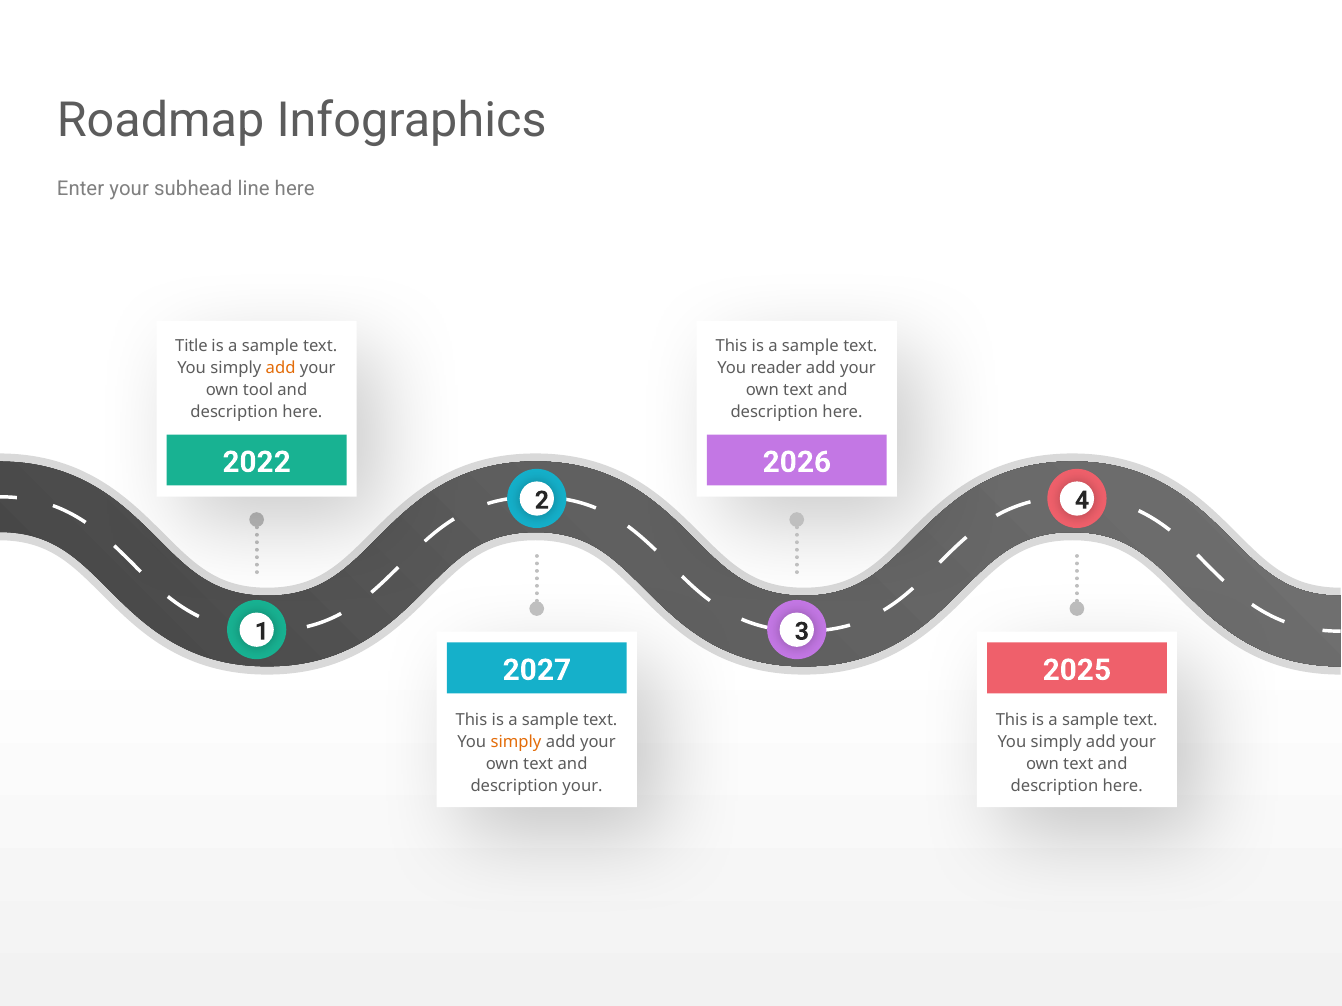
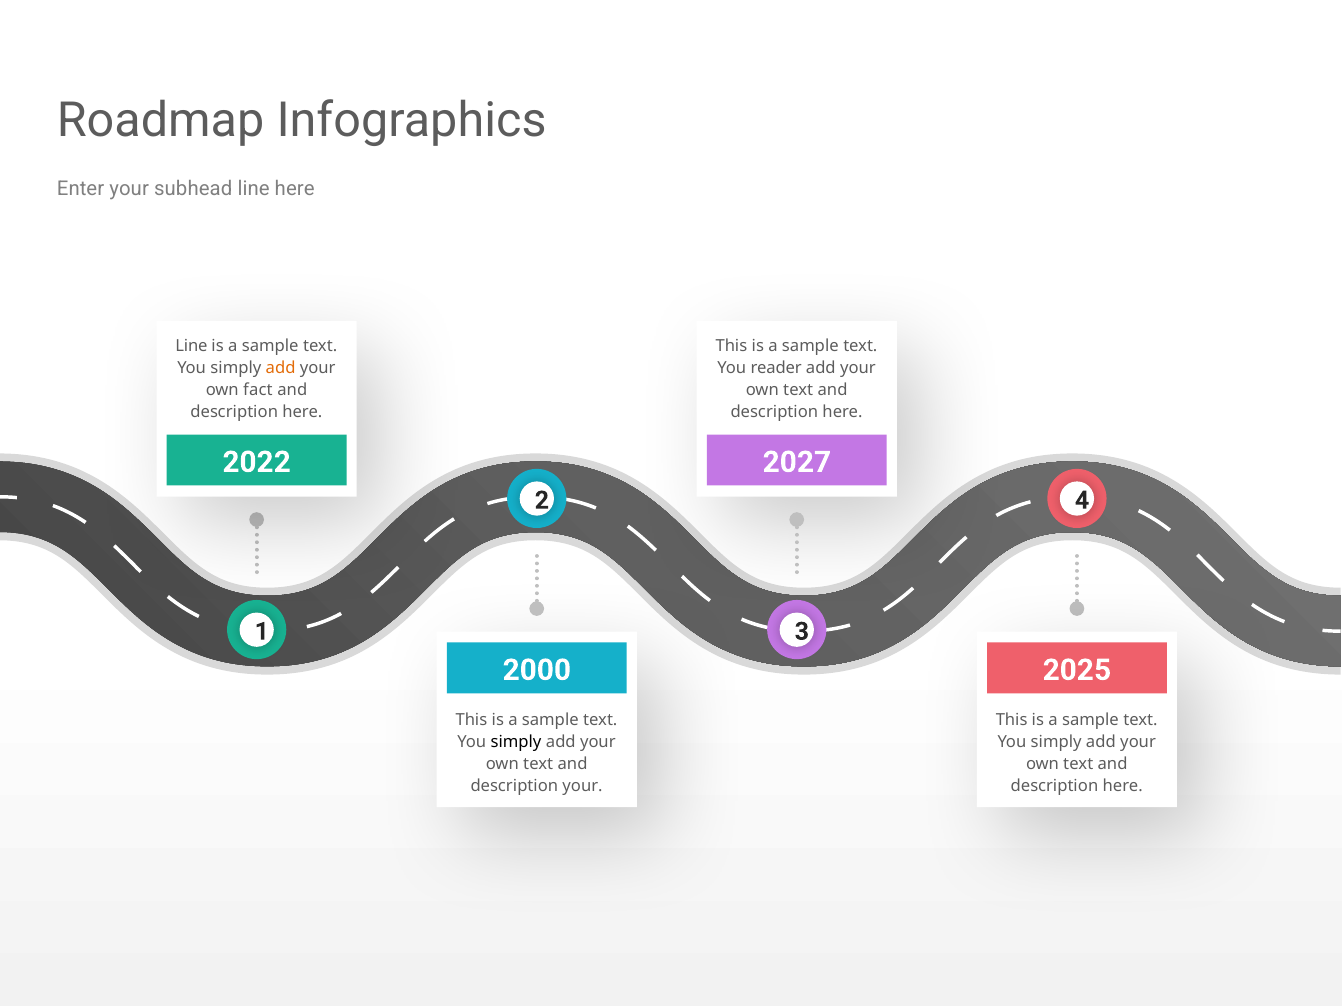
Title: Title -> Line (191, 346)
tool: tool -> fact (258, 390)
2026: 2026 -> 2027 (797, 462)
2027: 2027 -> 2000 (537, 670)
simply colour: orange -> black (516, 743)
